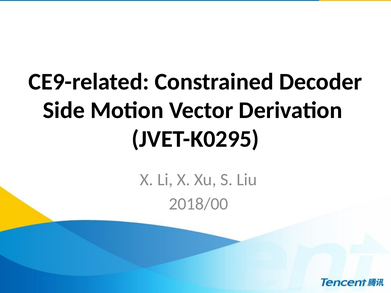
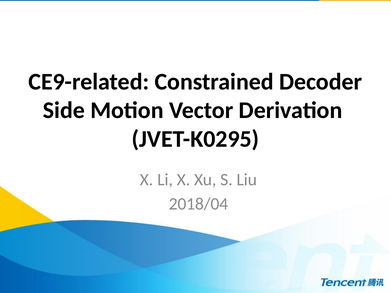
2018/00: 2018/00 -> 2018/04 (199, 204)
